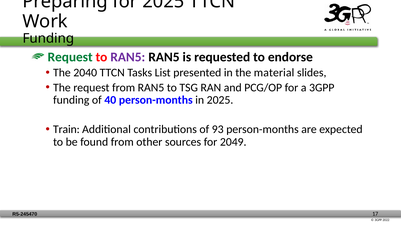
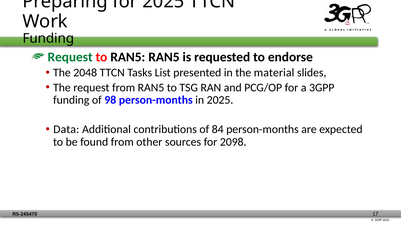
RAN5 colour: purple -> black (128, 57)
2040: 2040 -> 2048 (85, 73)
40: 40 -> 98 (110, 100)
Train: Train -> Data (66, 130)
93: 93 -> 84 (218, 130)
2049: 2049 -> 2098 (233, 142)
